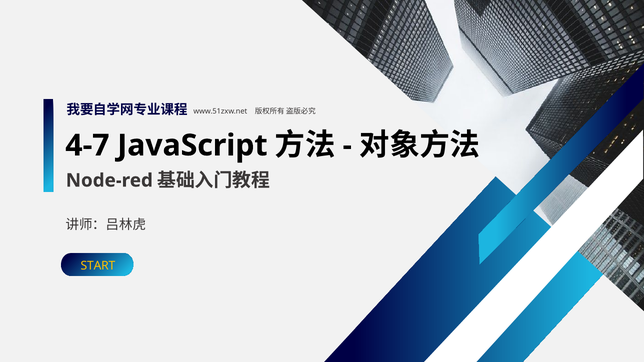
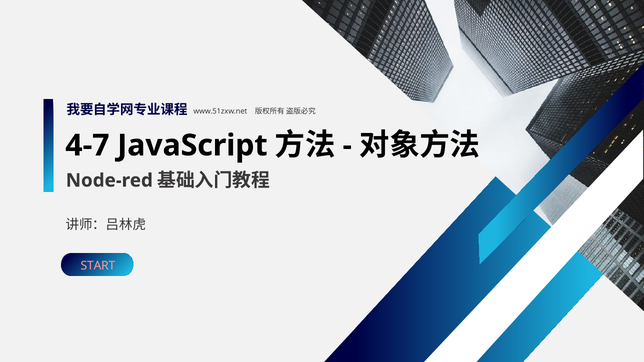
START colour: yellow -> pink (98, 266)
